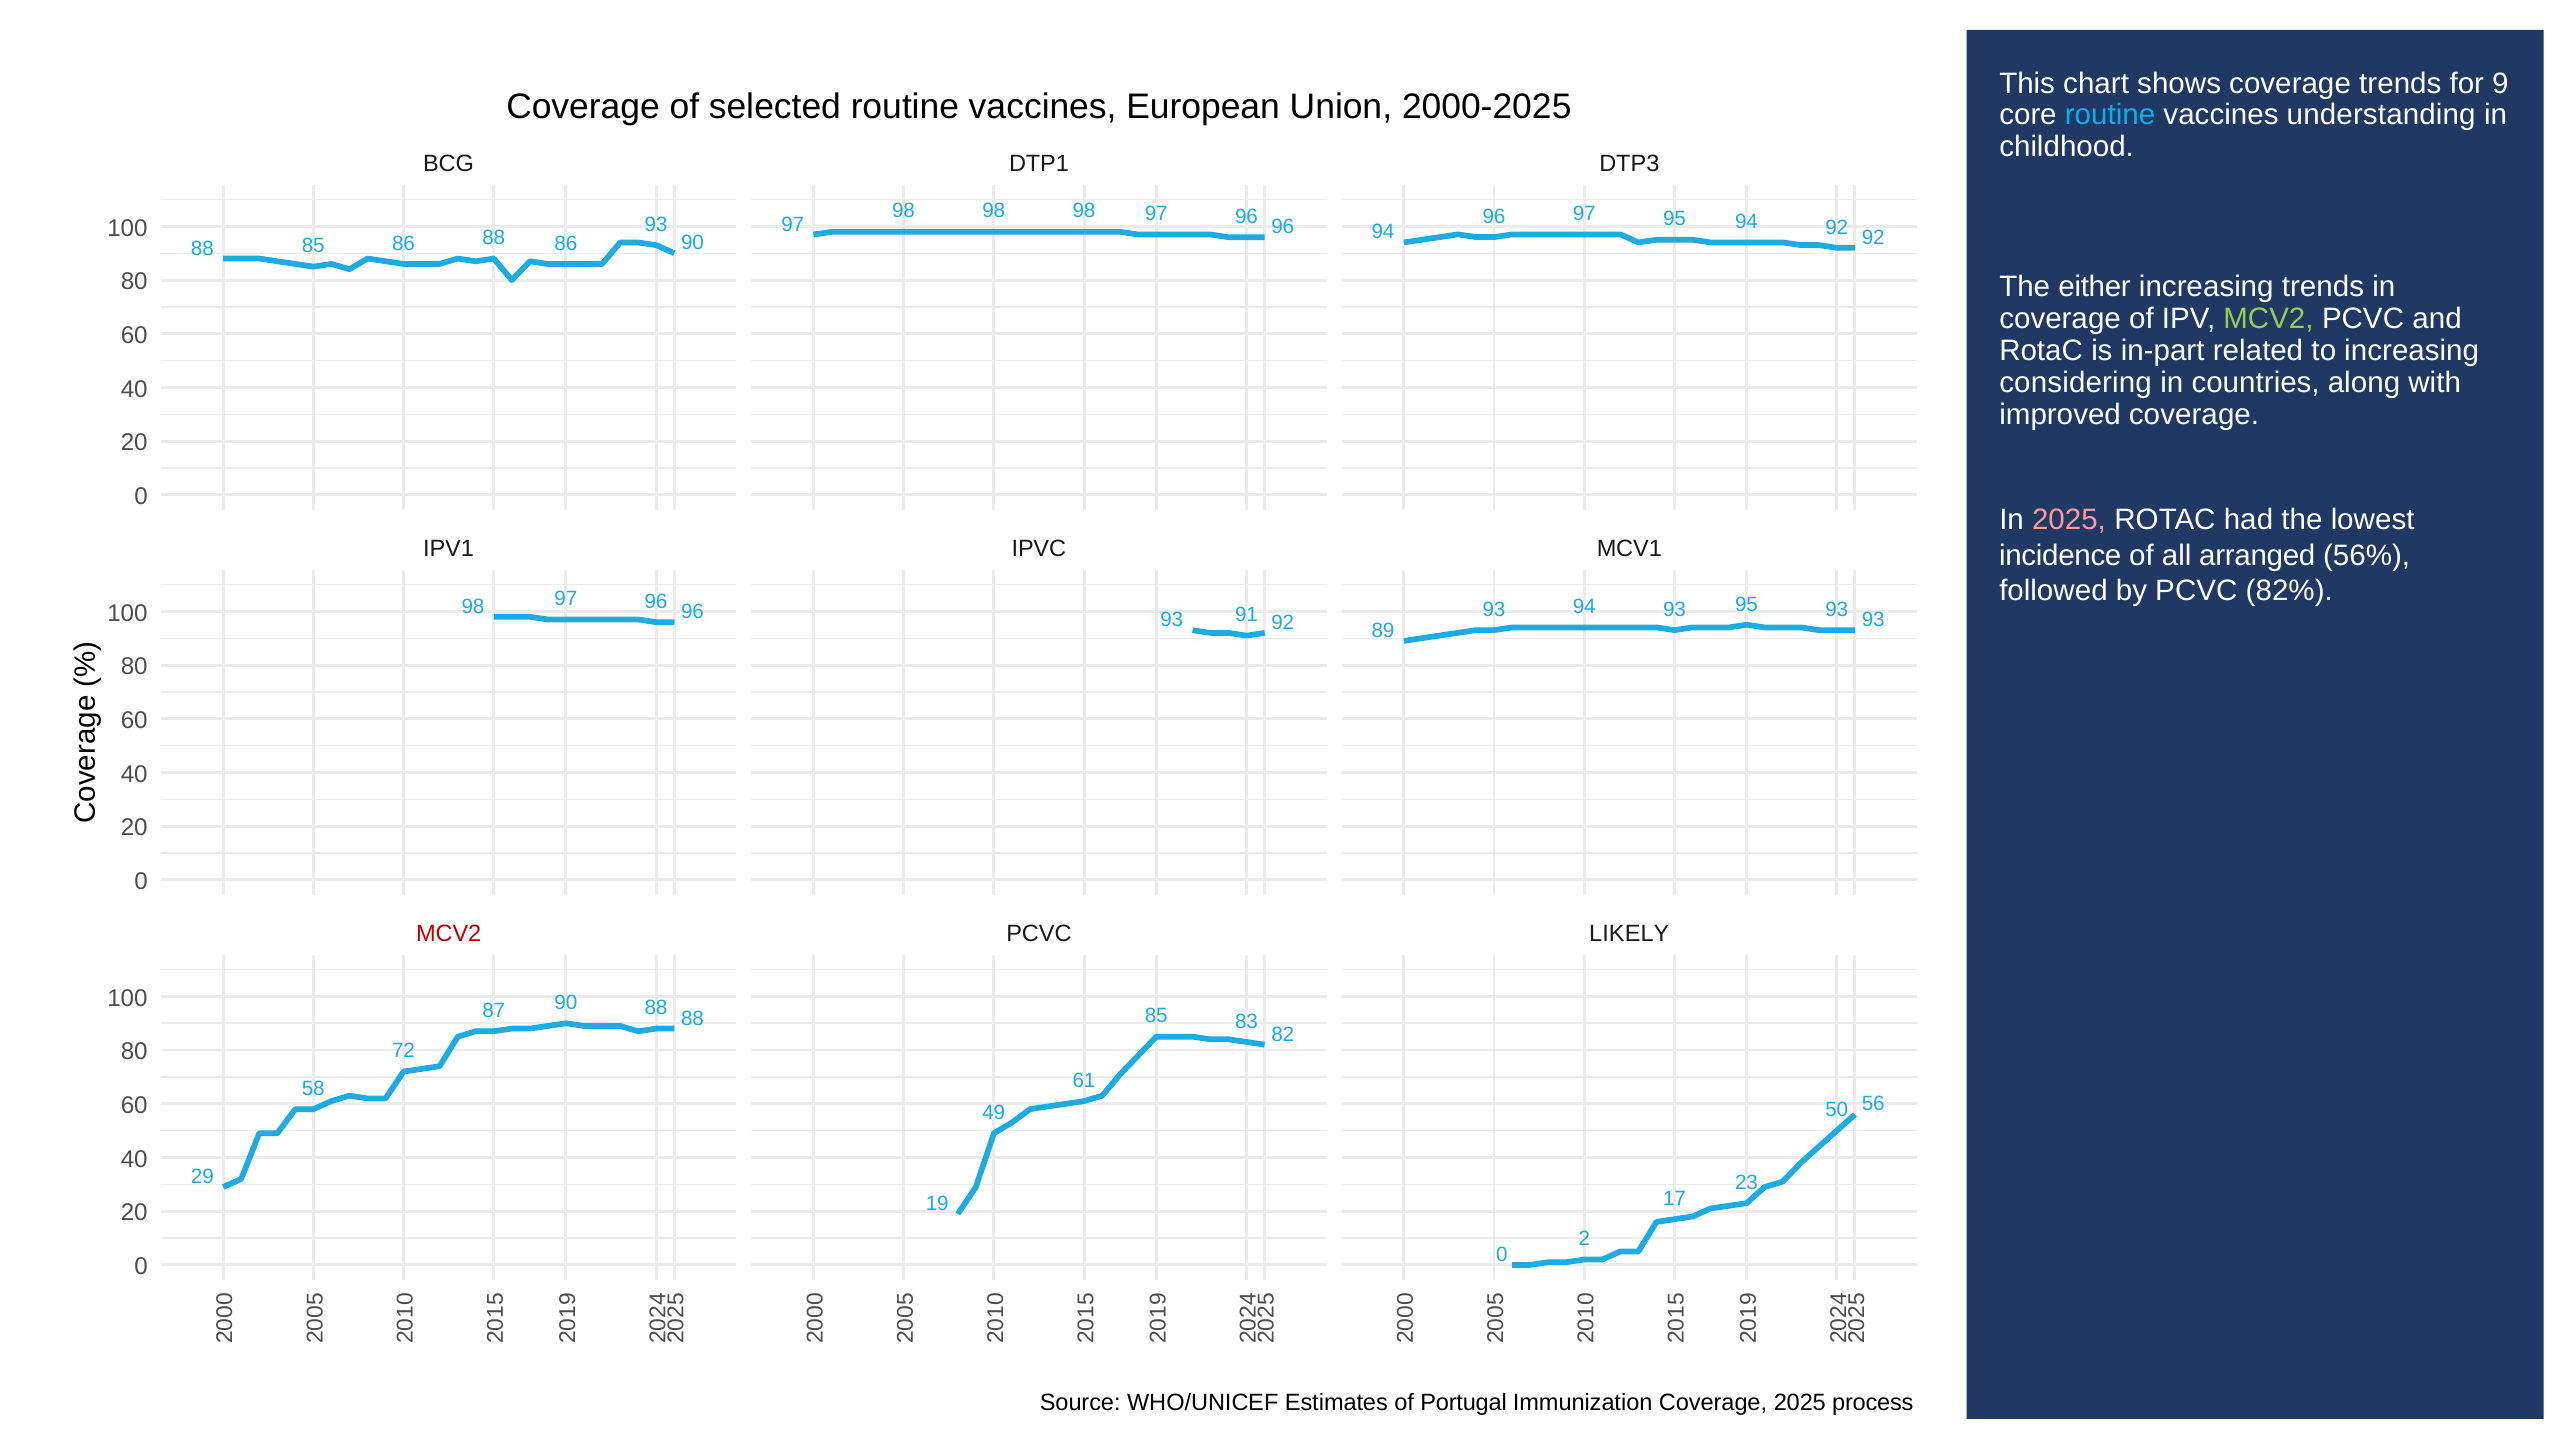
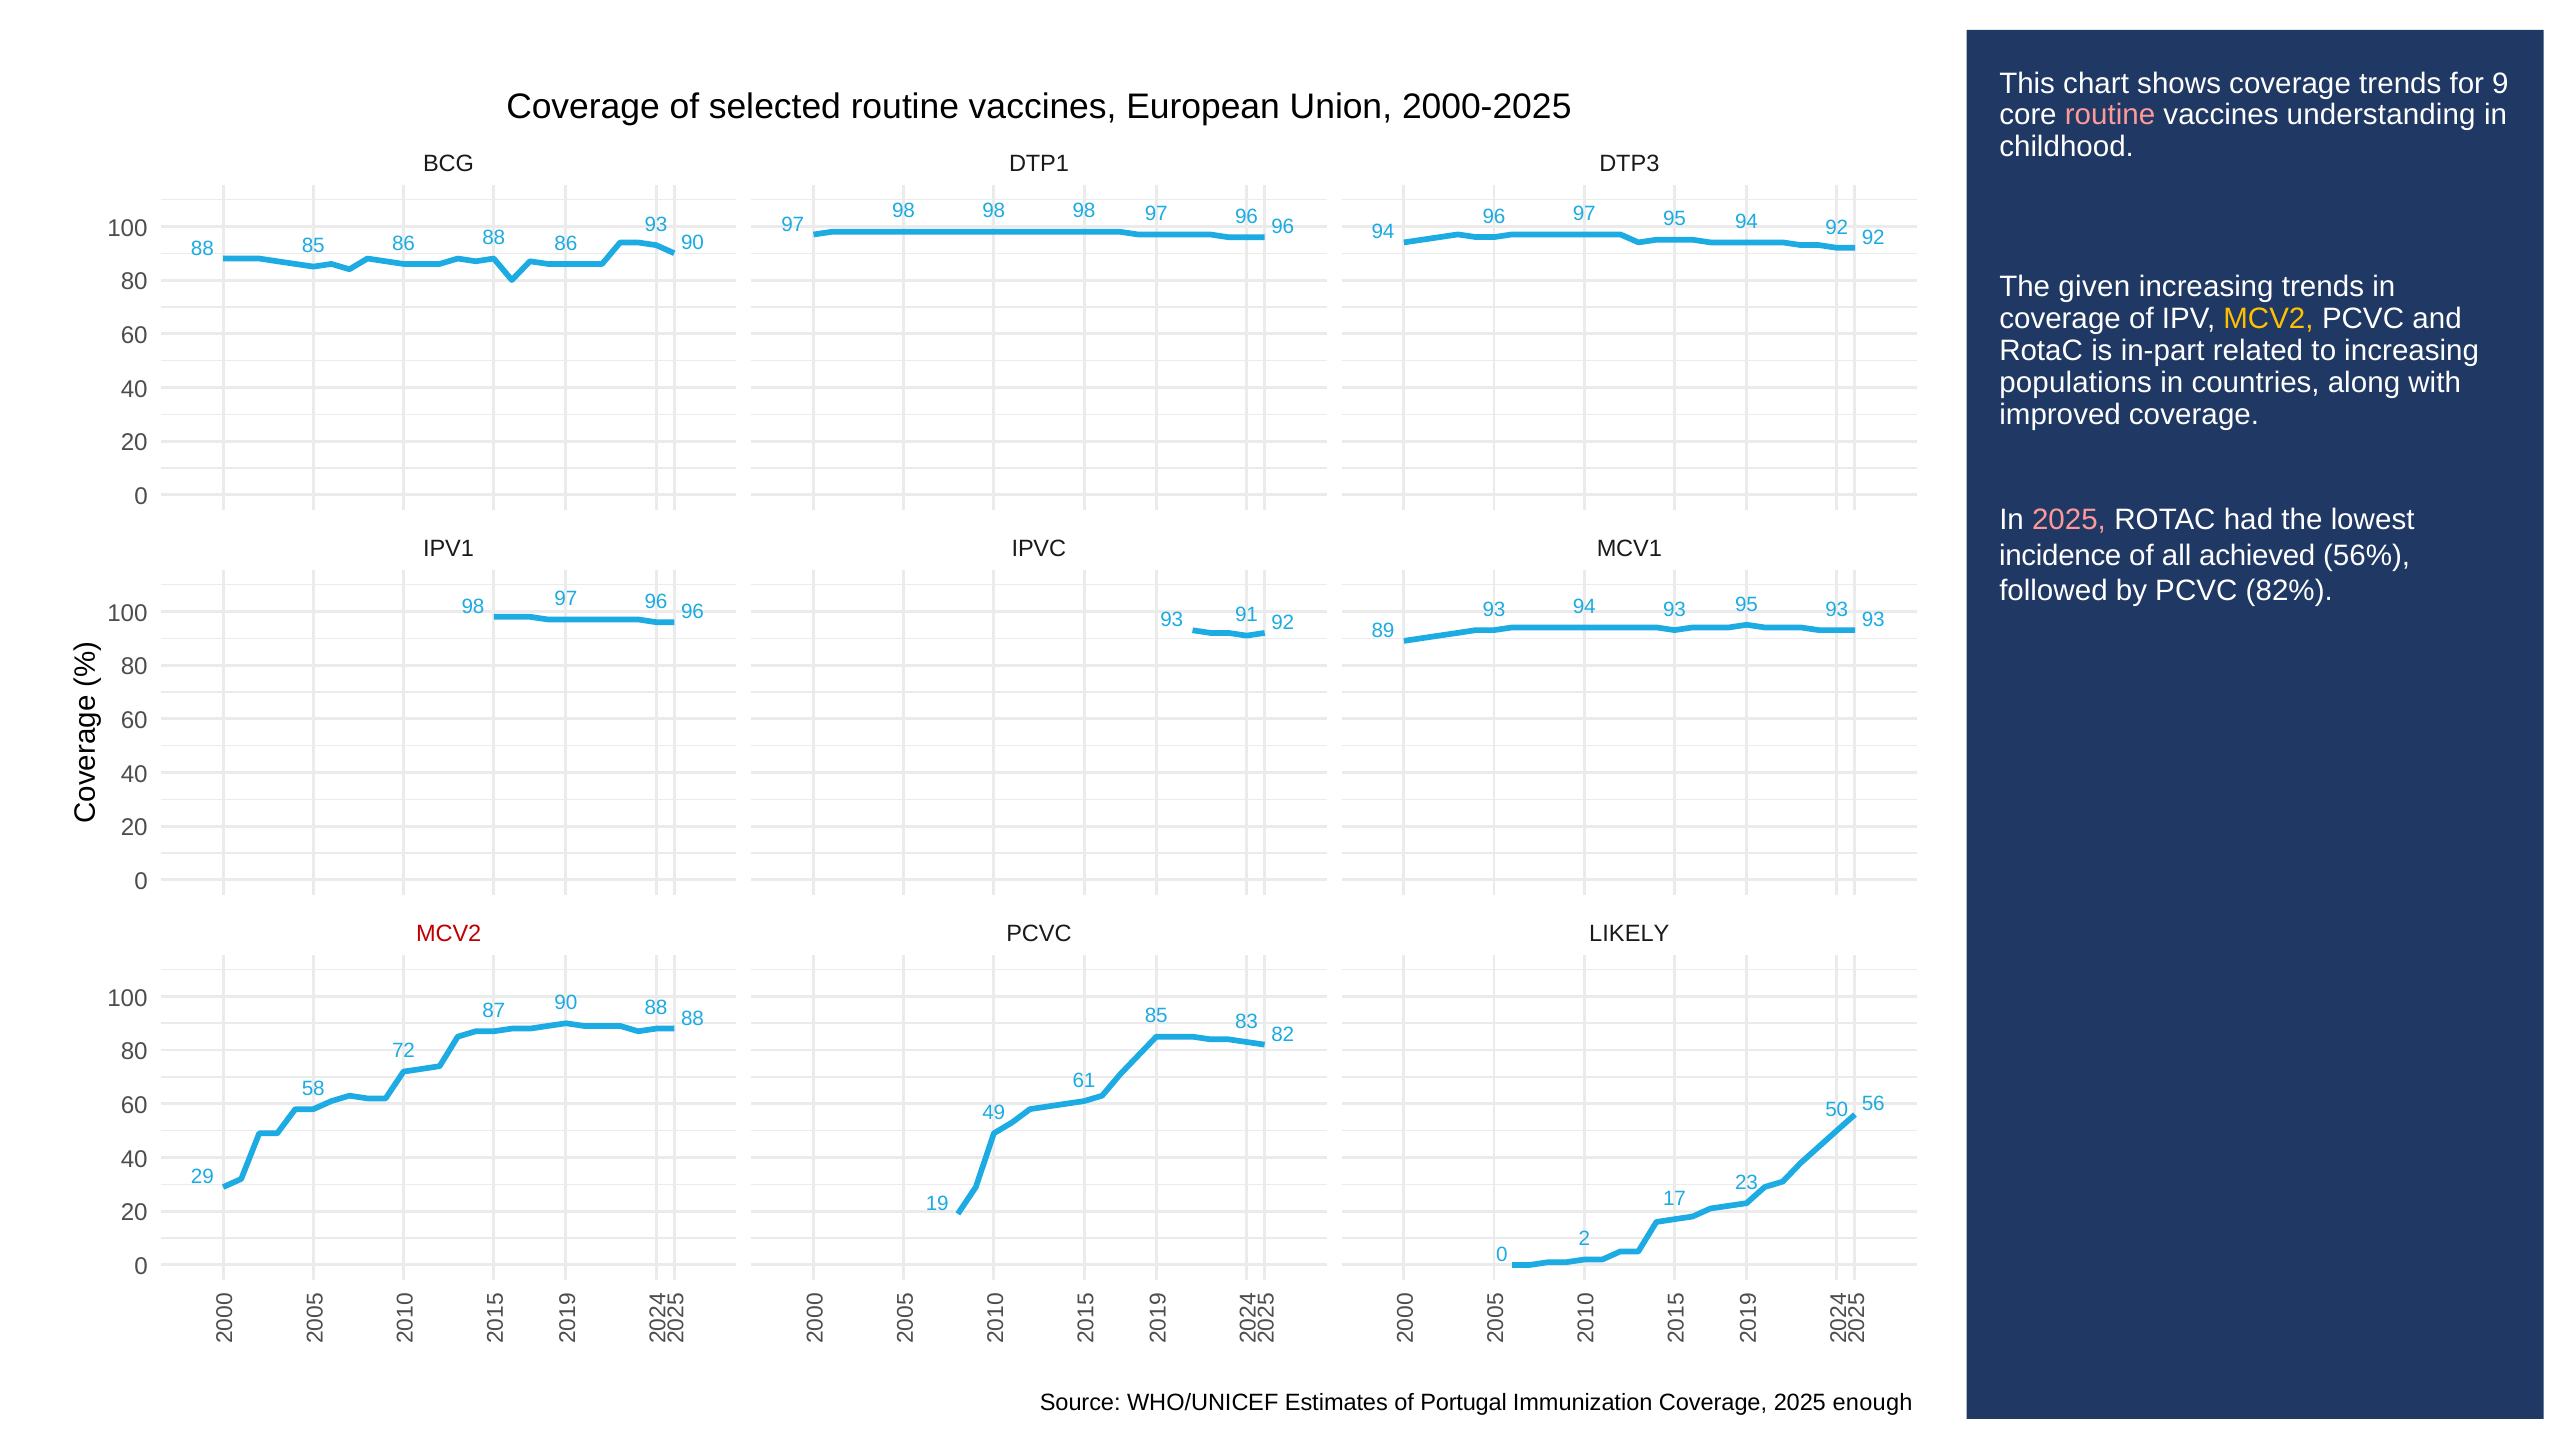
routine colour: light blue -> pink (2110, 115)
either: either -> given (2094, 287)
MCV2 colour: light green -> yellow (2268, 319)
considering: considering -> populations (2076, 382)
arranged: arranged -> achieved (2257, 555)
process: process -> enough (1873, 1403)
